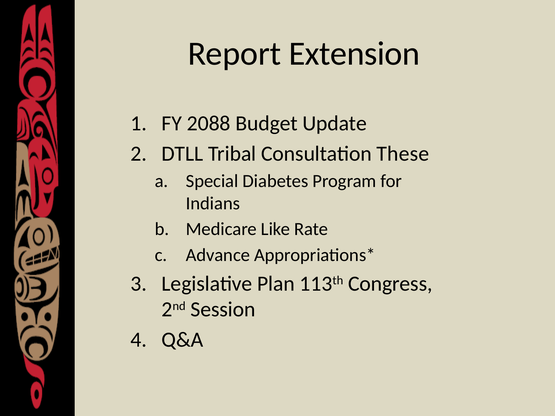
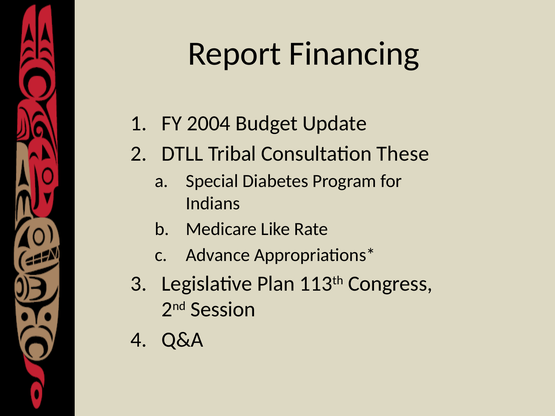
Extension: Extension -> Financing (354, 54)
2088: 2088 -> 2004 (209, 124)
